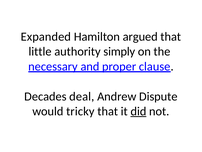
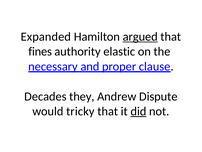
argued underline: none -> present (140, 37)
little: little -> fines (40, 51)
simply: simply -> elastic (119, 51)
deal: deal -> they (82, 96)
